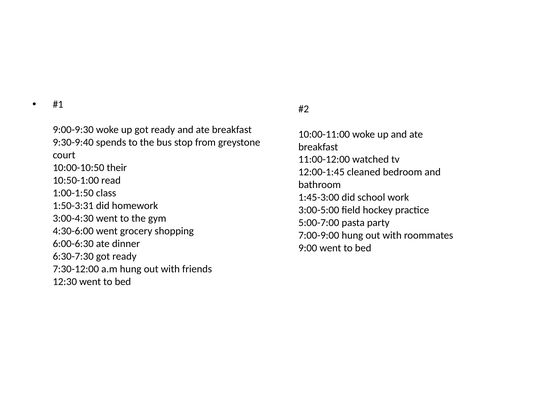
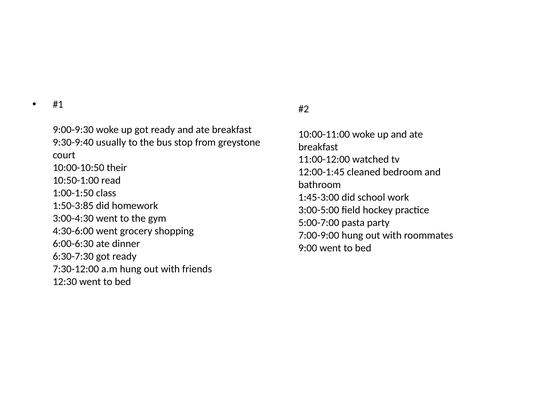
spends: spends -> usually (111, 142)
1:50-3:31: 1:50-3:31 -> 1:50-3:85 (73, 206)
